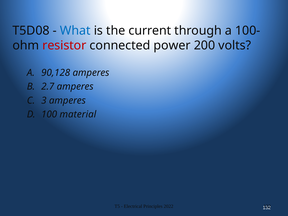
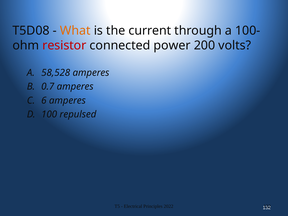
What colour: blue -> orange (75, 31)
90,128: 90,128 -> 58,528 (56, 73)
2.7: 2.7 -> 0.7 (48, 87)
3: 3 -> 6 (44, 100)
material: material -> repulsed (78, 114)
